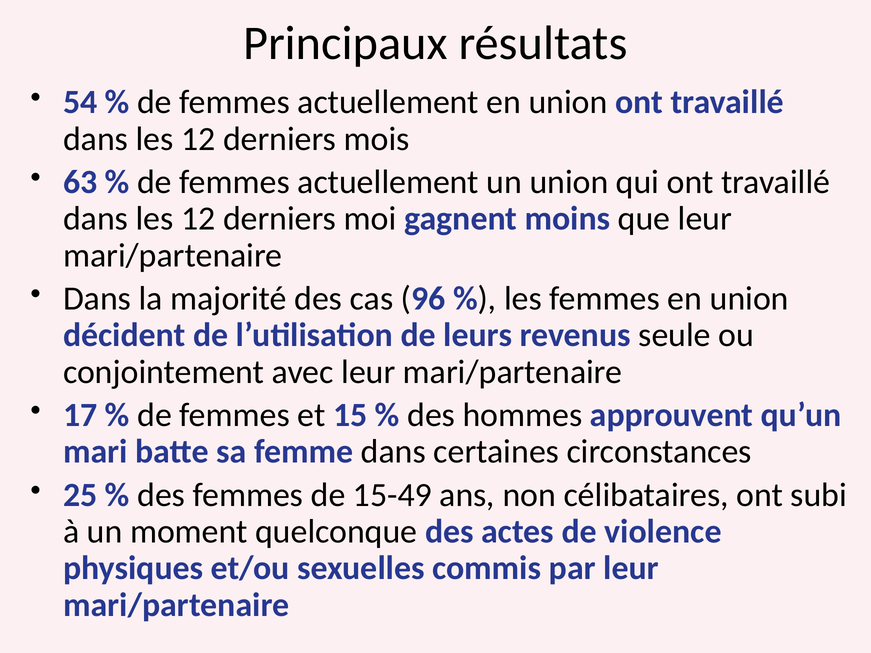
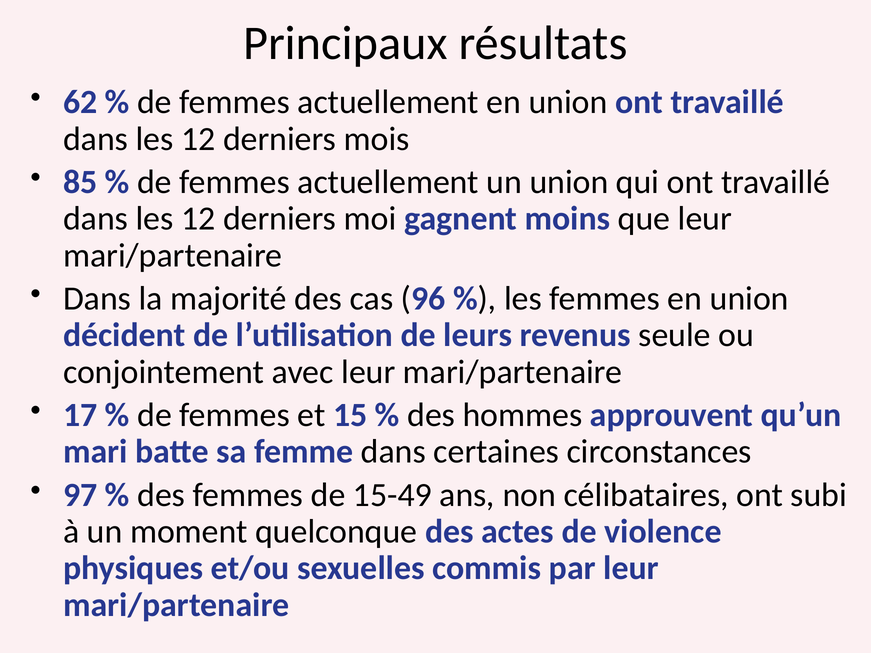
54: 54 -> 62 (80, 102)
63: 63 -> 85 (80, 182)
25: 25 -> 97 (80, 495)
